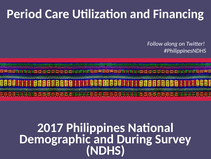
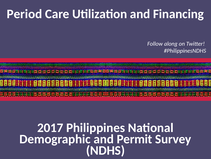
During: During -> Permit (134, 138)
